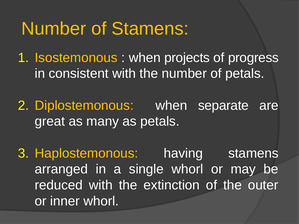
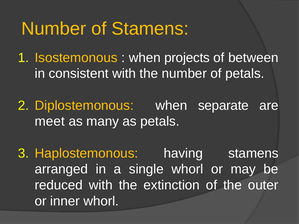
progress: progress -> between (253, 58)
great: great -> meet (50, 122)
